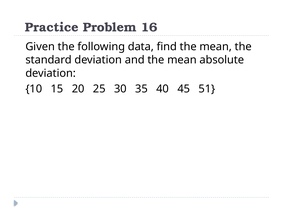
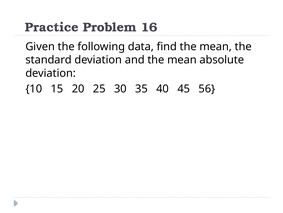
51: 51 -> 56 (207, 89)
